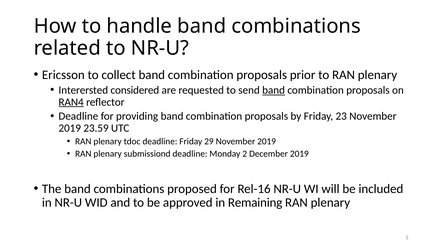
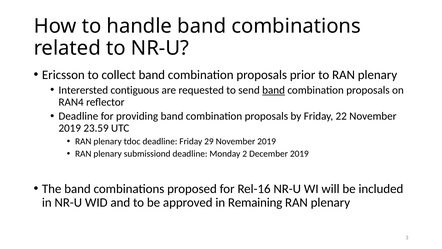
considered: considered -> contiguous (135, 90)
RAN4 underline: present -> none (71, 102)
23: 23 -> 22 (341, 116)
